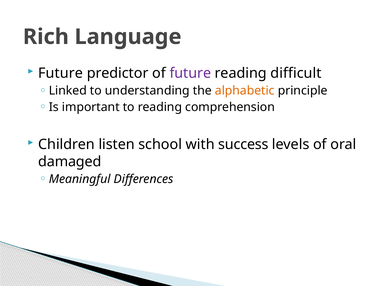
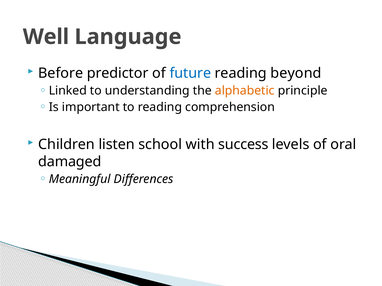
Rich: Rich -> Well (46, 37)
Future: Future -> Before (61, 73)
future colour: purple -> blue (190, 73)
difficult: difficult -> beyond (296, 73)
